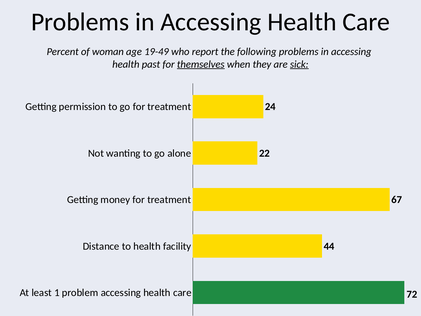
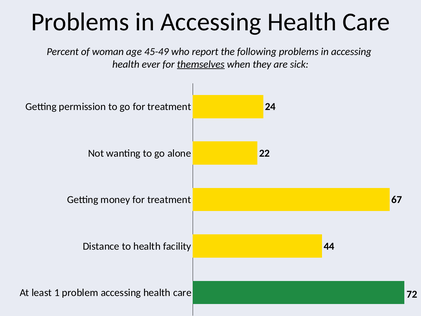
19-49: 19-49 -> 45-49 (157, 52)
past: past -> ever (151, 64)
sick underline: present -> none (299, 64)
